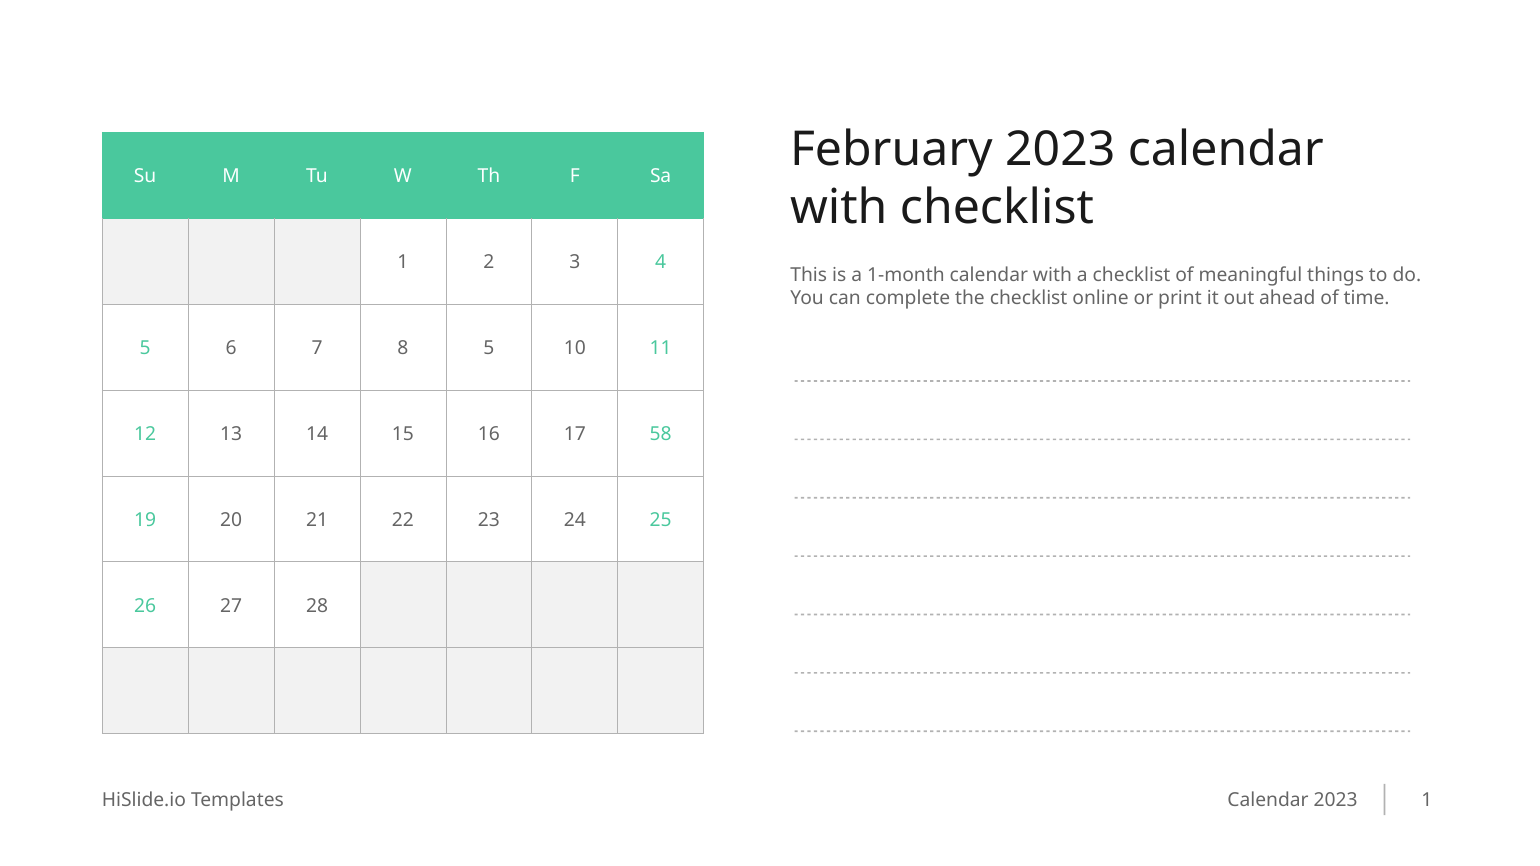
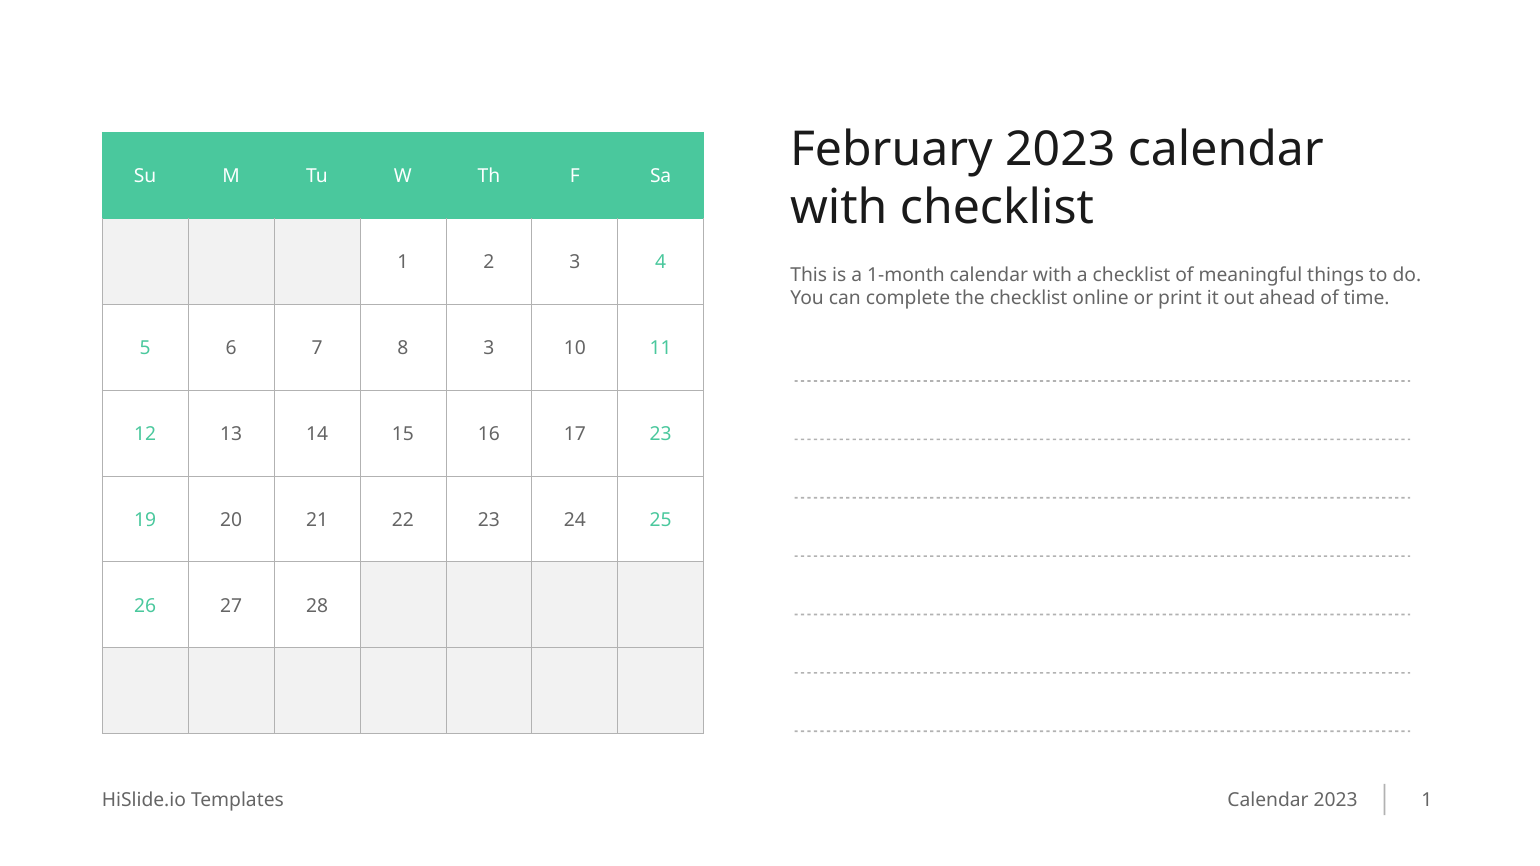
8 5: 5 -> 3 (489, 348)
17 58: 58 -> 23 (661, 434)
